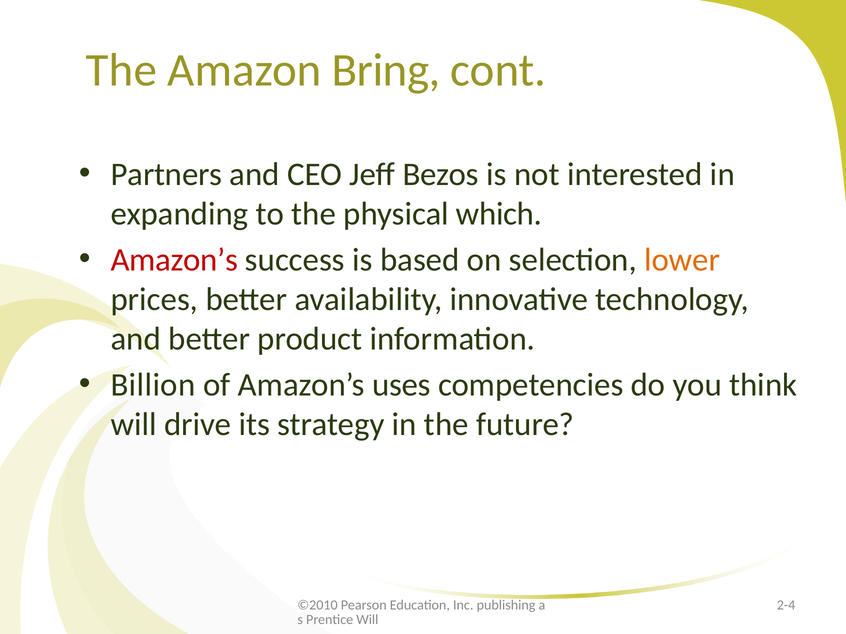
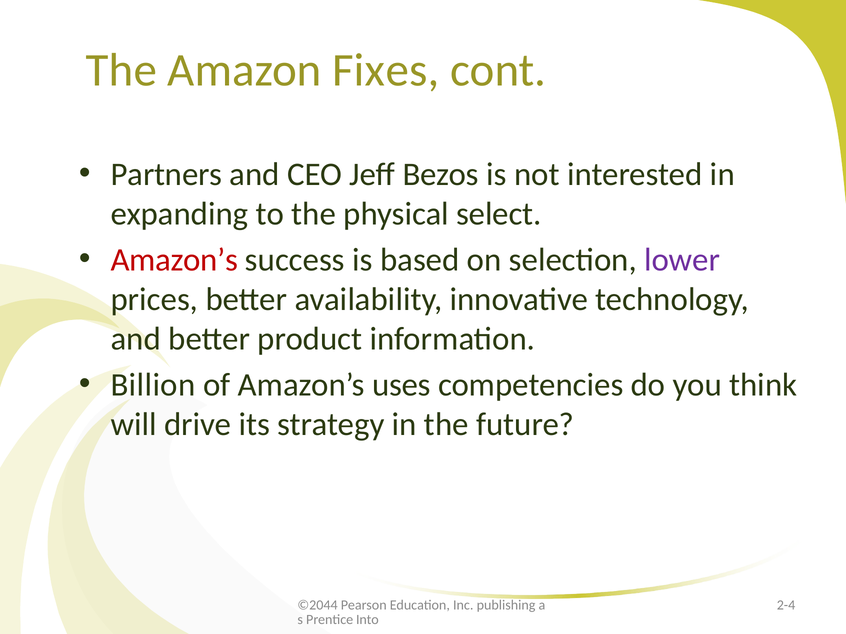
Bring: Bring -> Fixes (386, 70)
which: which -> select (499, 214)
lower colour: orange -> purple (682, 260)
©2010: ©2010 -> ©2044 (318, 606)
Prentice Will: Will -> Into (367, 620)
